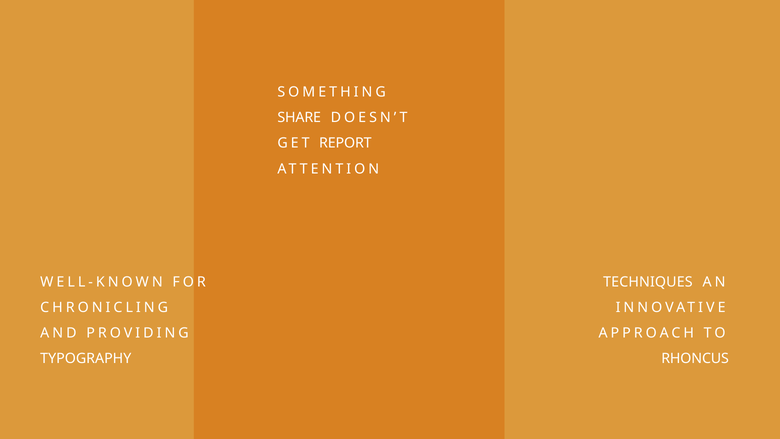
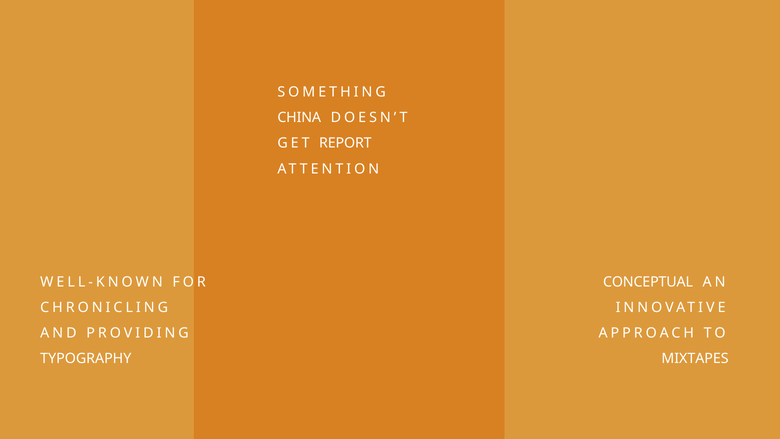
SHARE: SHARE -> CHINA (299, 118)
TECHNIQUES: TECHNIQUES -> CONCEPTUAL (648, 282)
RHONCUS: RHONCUS -> MIXTAPES (695, 358)
